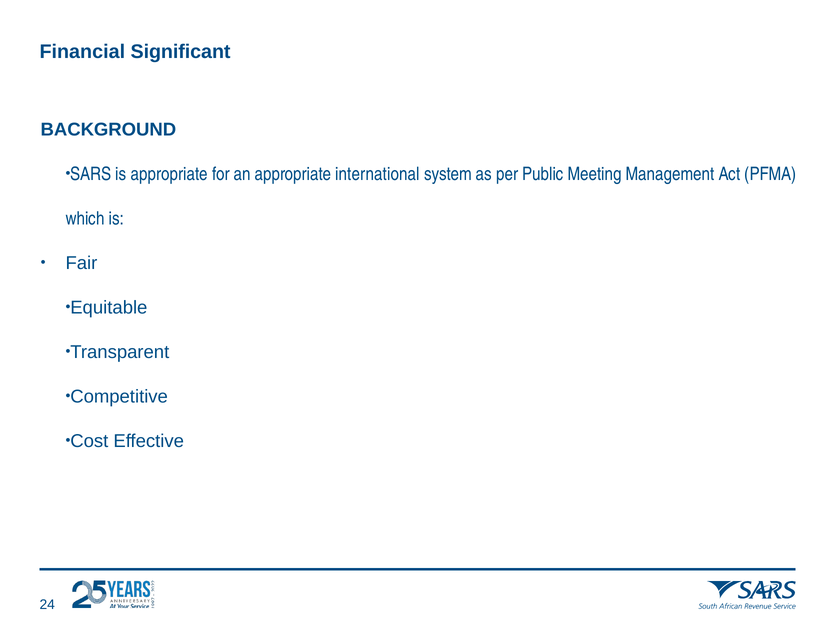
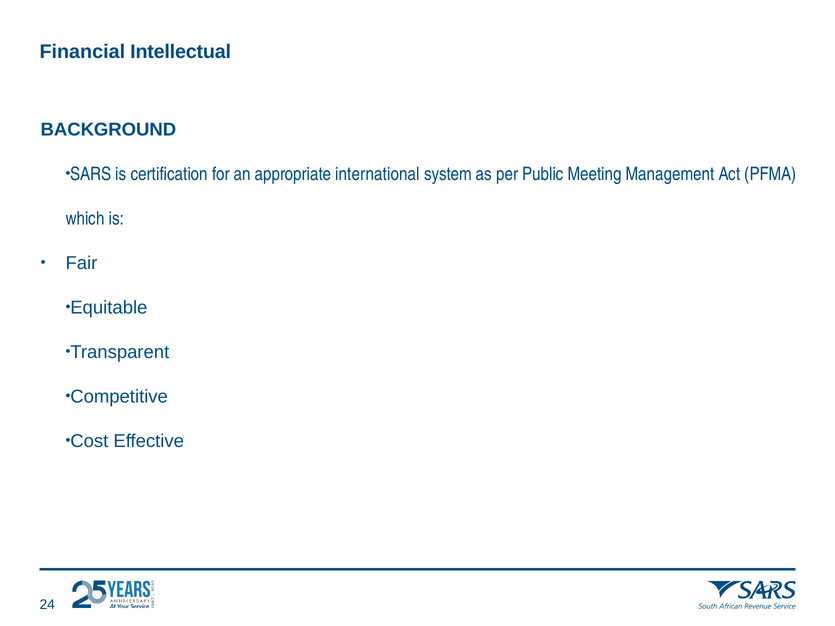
Significant: Significant -> Intellectual (181, 52)
is appropriate: appropriate -> certification (169, 174)
